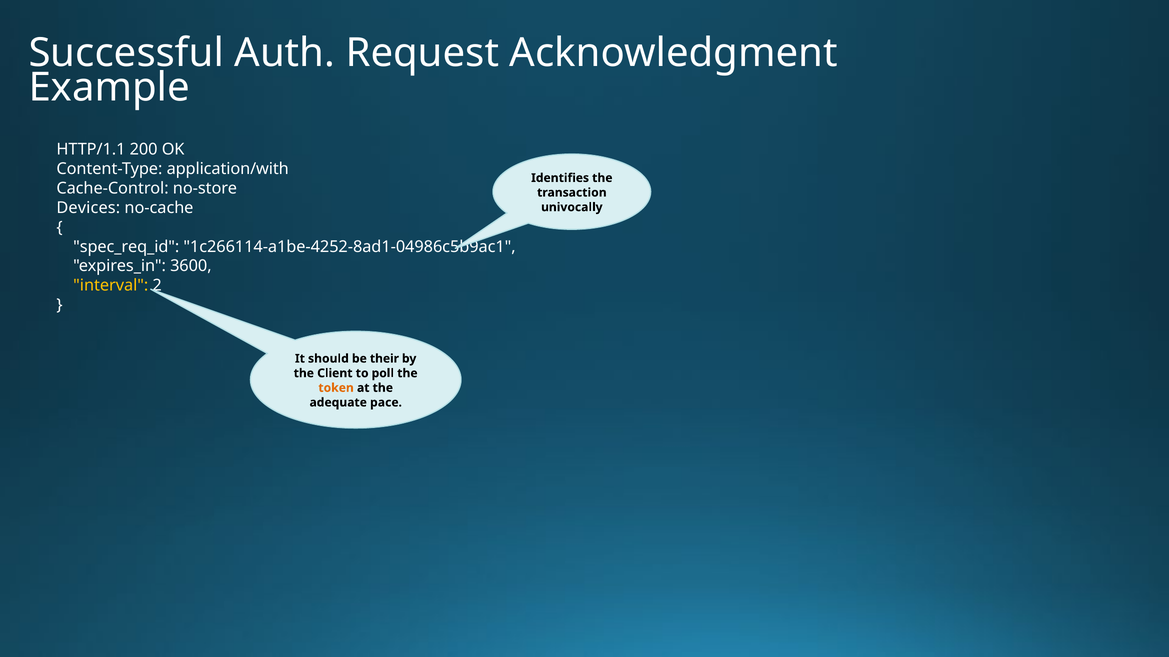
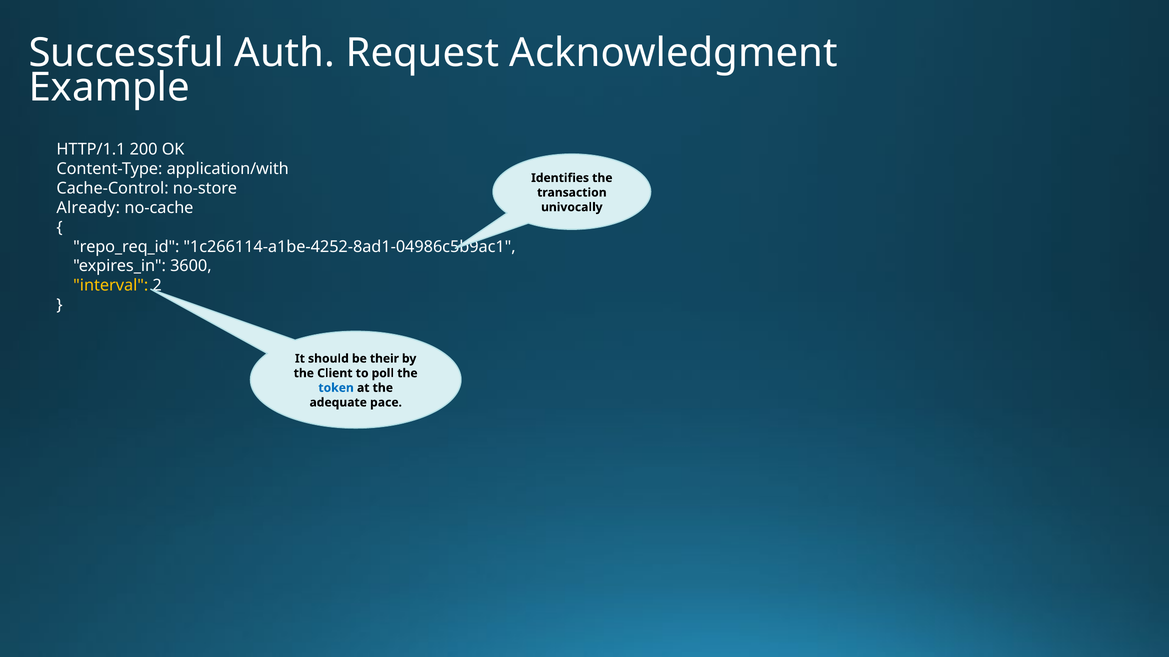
Devices: Devices -> Already (88, 208)
spec_req_id: spec_req_id -> repo_req_id (126, 247)
token colour: orange -> blue (336, 388)
